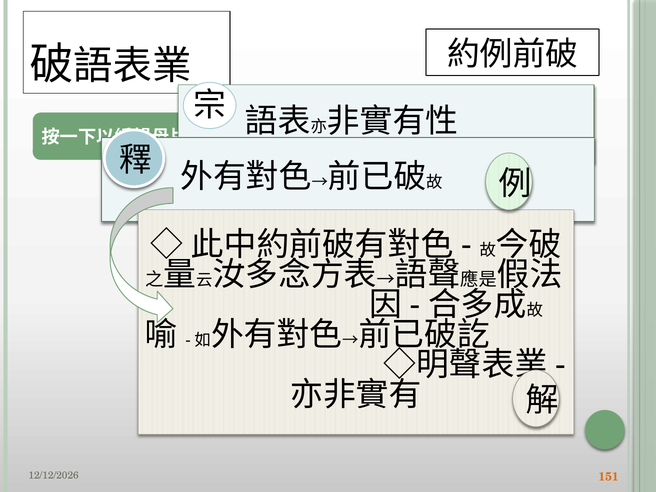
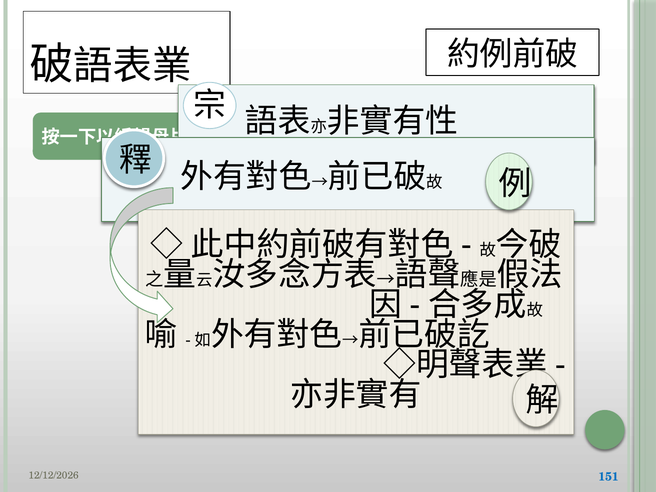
151 colour: orange -> blue (609, 477)
